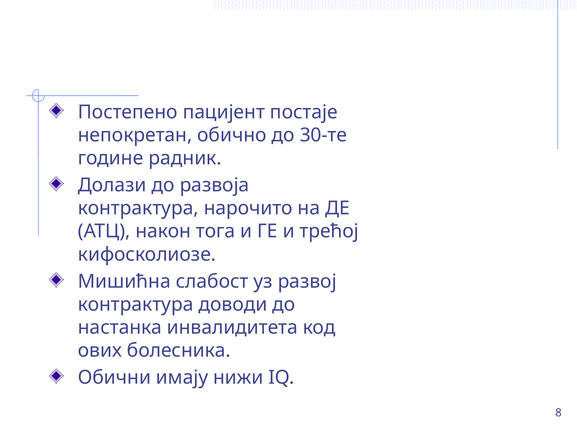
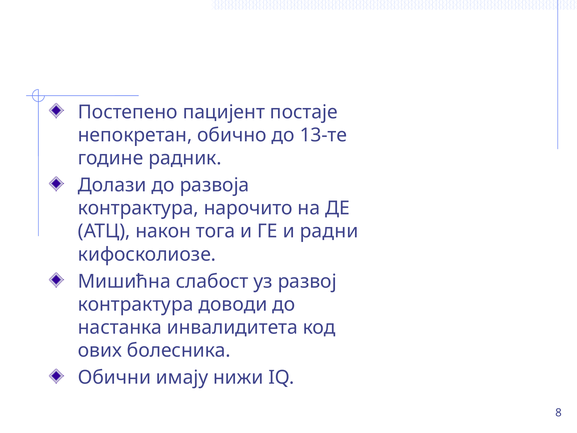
30-те: 30-те -> 13-те (323, 135)
трећој: трећој -> радни (329, 231)
